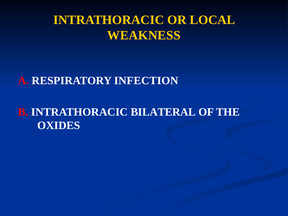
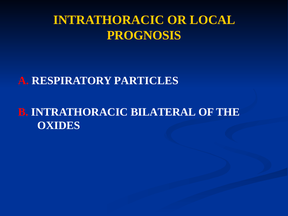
WEAKNESS: WEAKNESS -> PROGNOSIS (144, 35)
INFECTION: INFECTION -> PARTICLES (146, 81)
